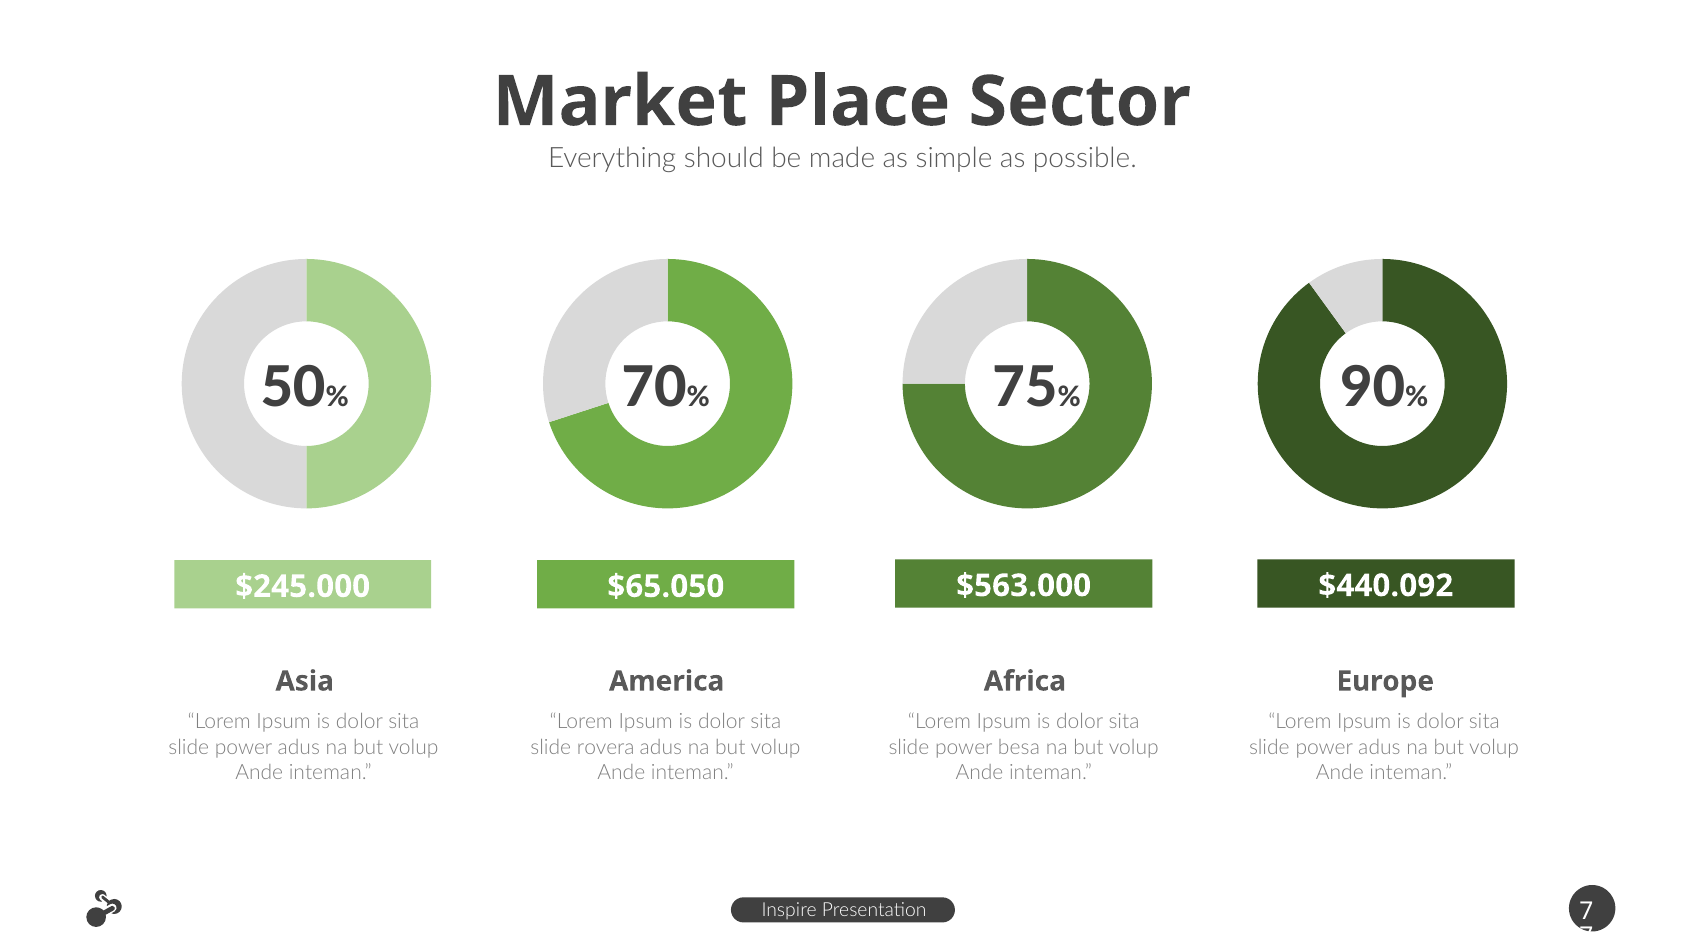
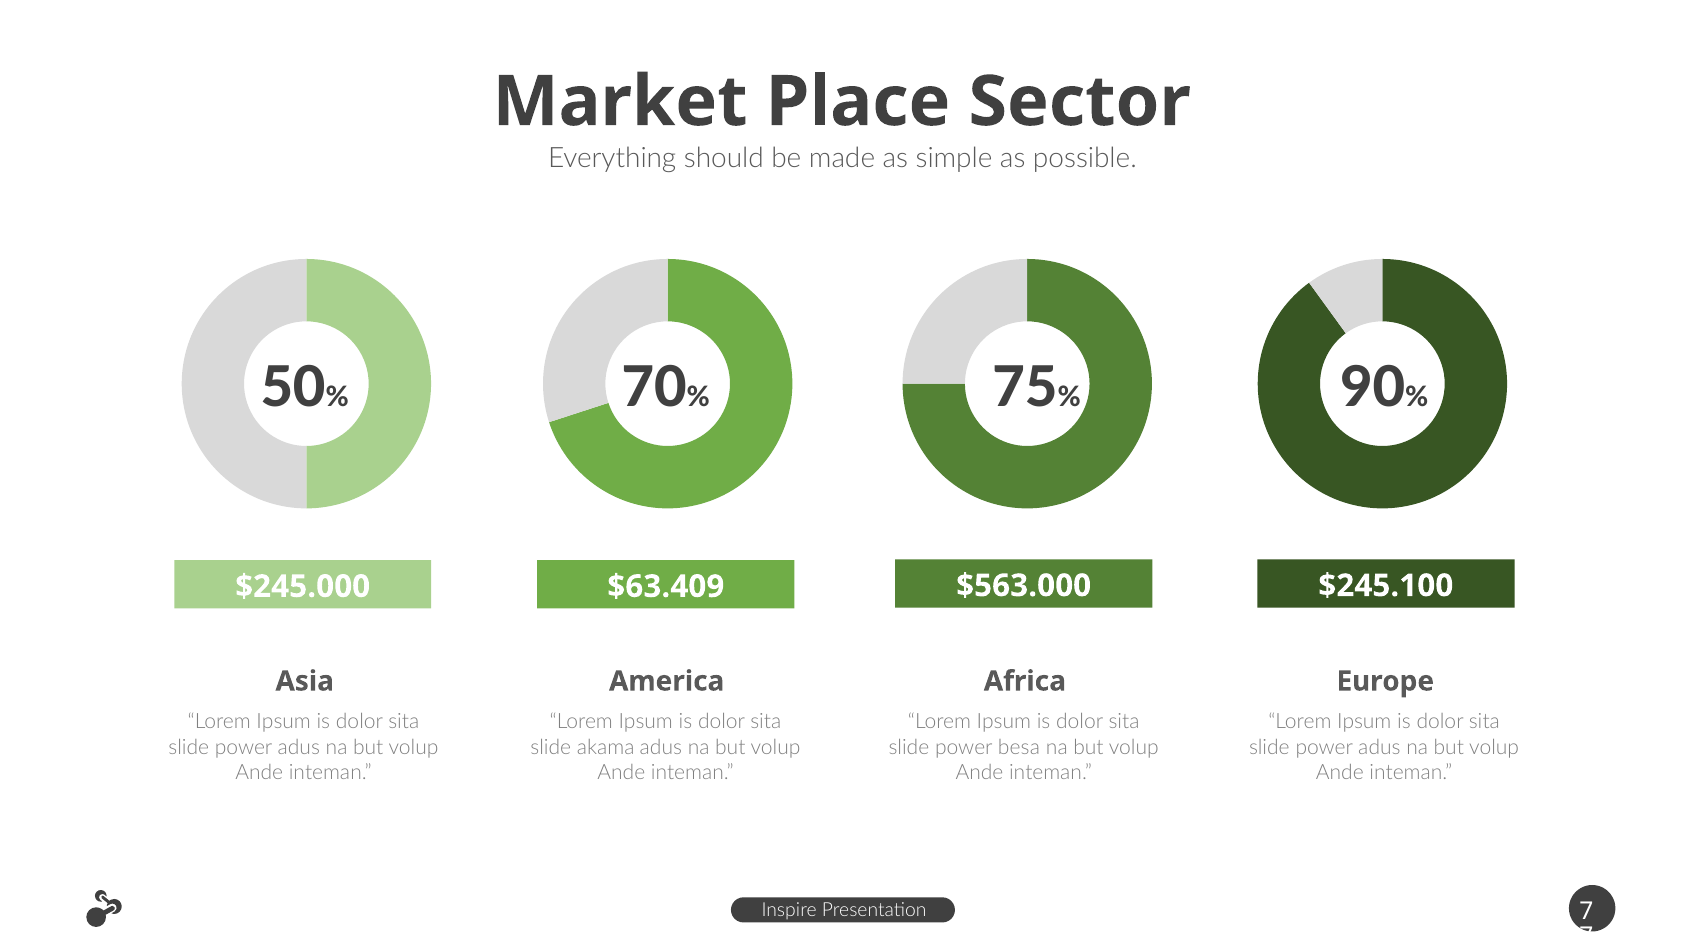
$440.092: $440.092 -> $245.100 (1386, 586)
$65.050: $65.050 -> $63.409 (666, 586)
rovera: rovera -> akama (606, 747)
